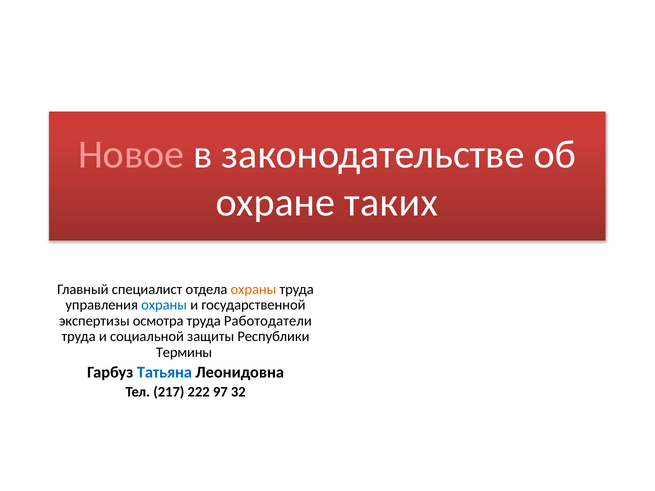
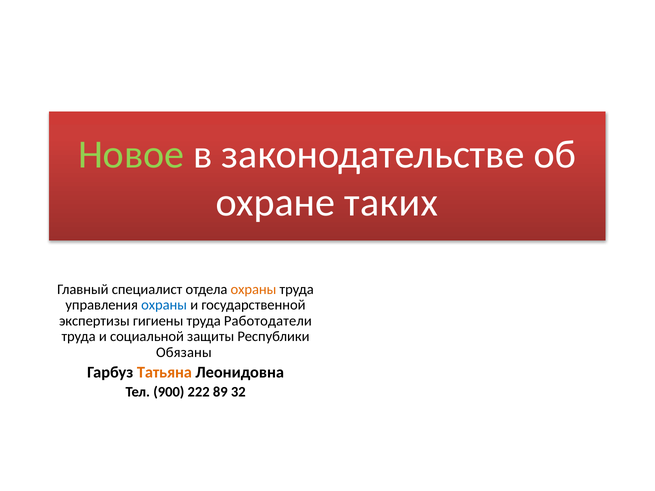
Новое colour: pink -> light green (131, 155)
осмотра: осмотра -> гигиены (158, 321)
Термины: Термины -> Обязаны (184, 352)
Татьяна colour: blue -> orange (164, 373)
217: 217 -> 900 (169, 392)
97: 97 -> 89 (220, 392)
